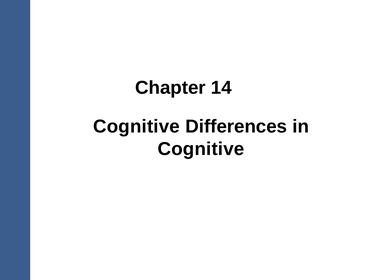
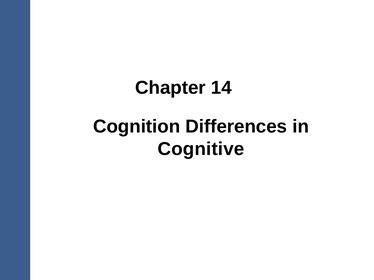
Cognitive: Cognitive -> Cognition (137, 127)
